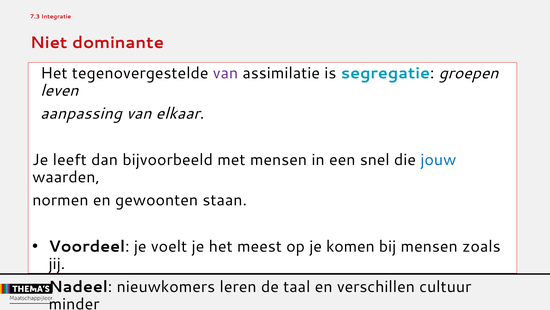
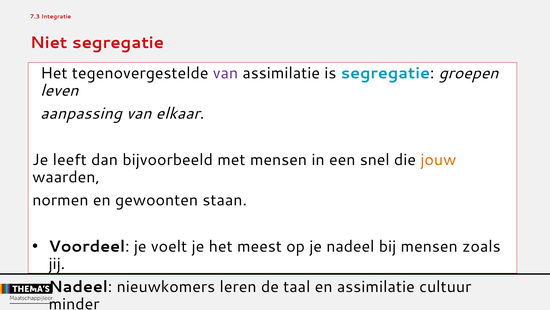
Niet dominante: dominante -> segregatie (118, 42)
jouw colour: blue -> orange (438, 159)
je komen: komen -> nadeel (350, 246)
en verschillen: verschillen -> assimilatie (376, 286)
